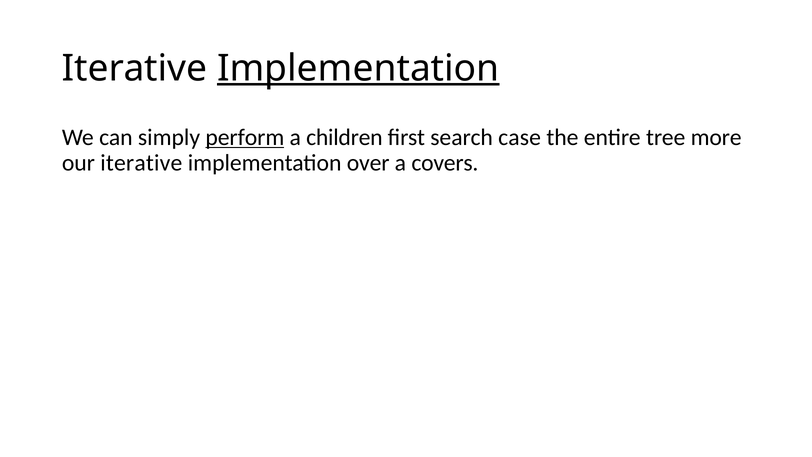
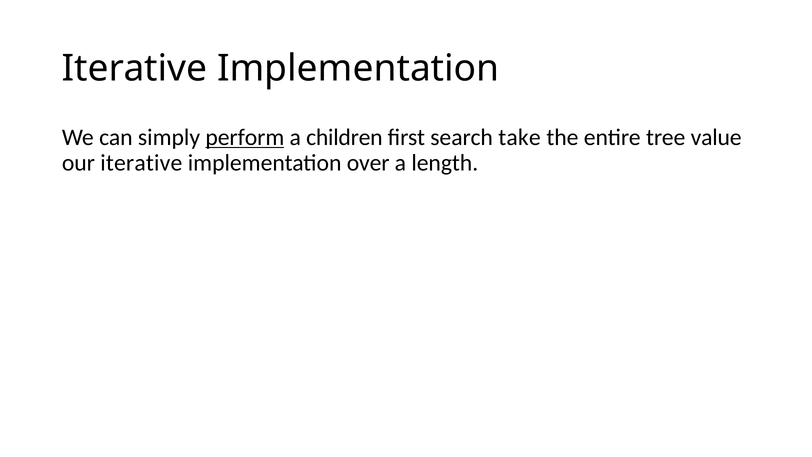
Implementation underline: present -> none (358, 68)
case: case -> take (520, 137)
more: more -> value (716, 137)
covers: covers -> length (445, 163)
